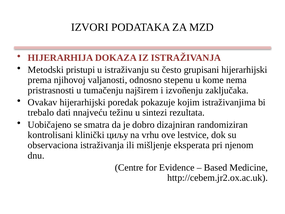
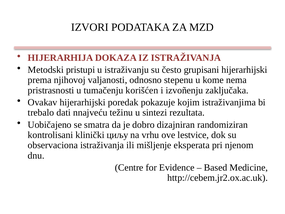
najširem: najširem -> korišćen (142, 90)
